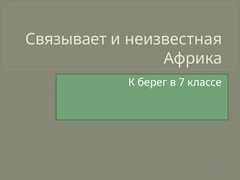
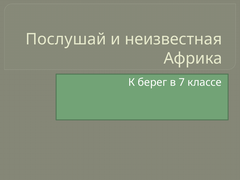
Связывает: Связывает -> Послушай (66, 39)
